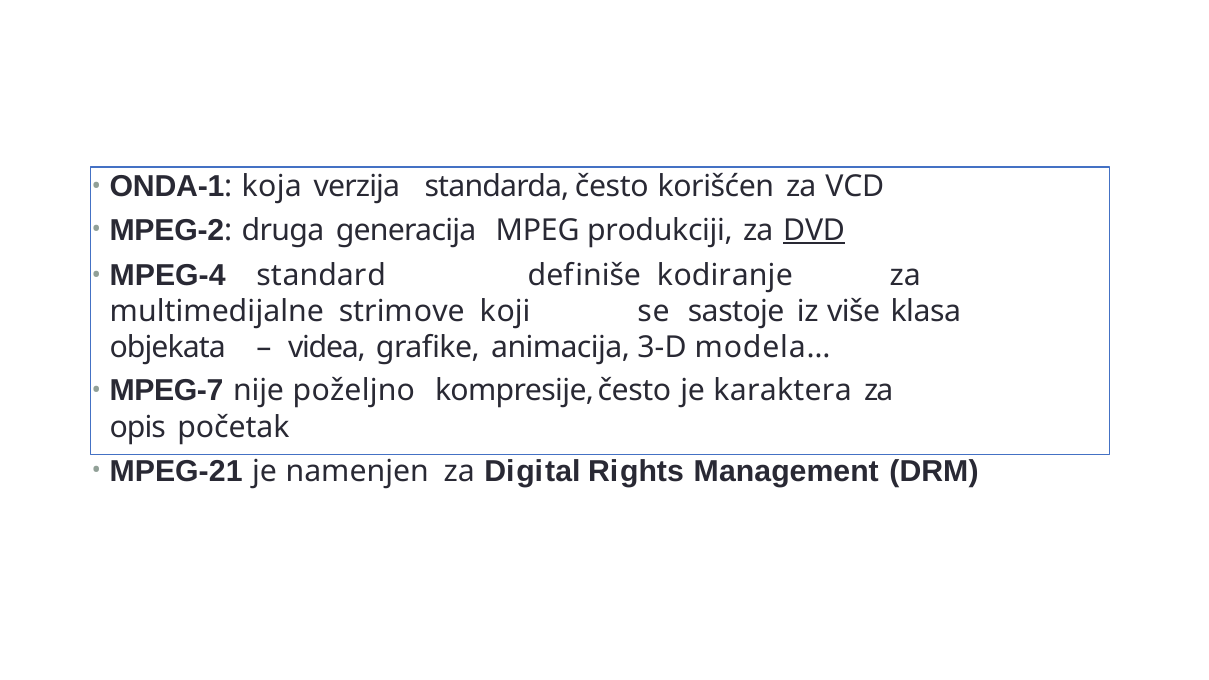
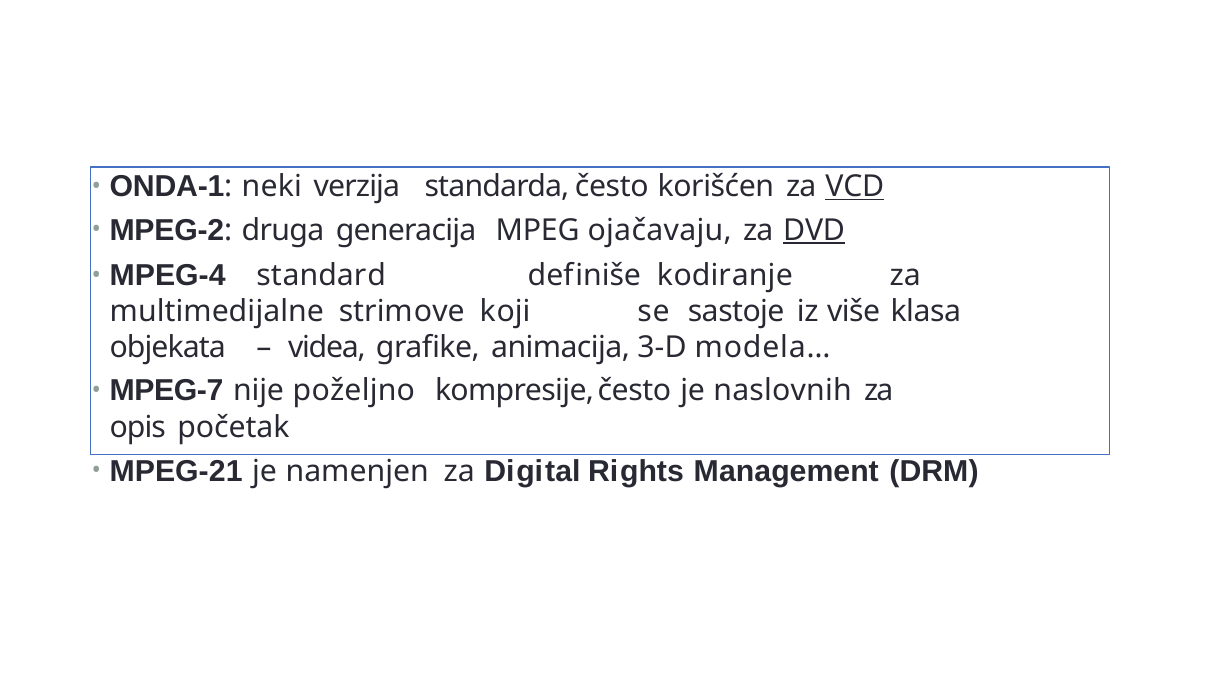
koja: koja -> neki (272, 187)
VCD underline: none -> present (855, 187)
produkciji: produkciji -> ojačavaju (660, 230)
karaktera: karaktera -> naslovnih (783, 391)
